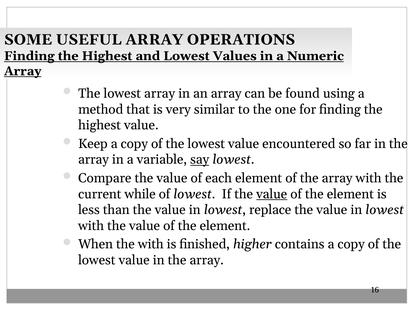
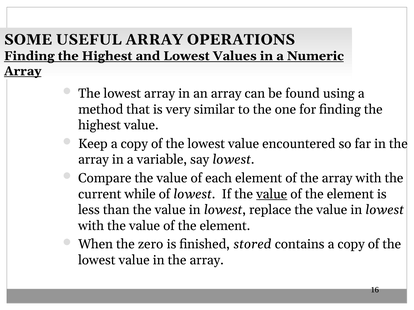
say underline: present -> none (200, 160)
the with: with -> zero (151, 245)
higher: higher -> stored (252, 245)
